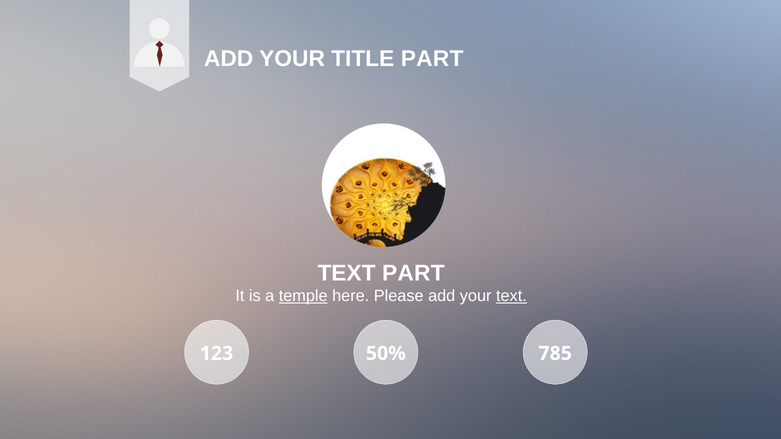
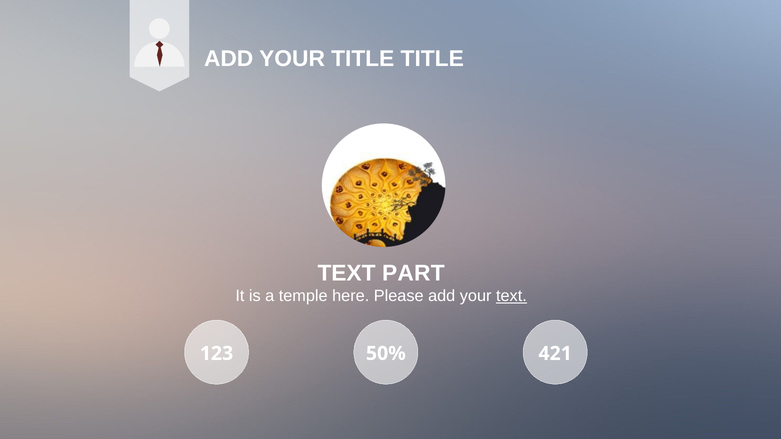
TITLE PART: PART -> TITLE (432, 59)
temple underline: present -> none (303, 296)
785: 785 -> 421 (555, 354)
